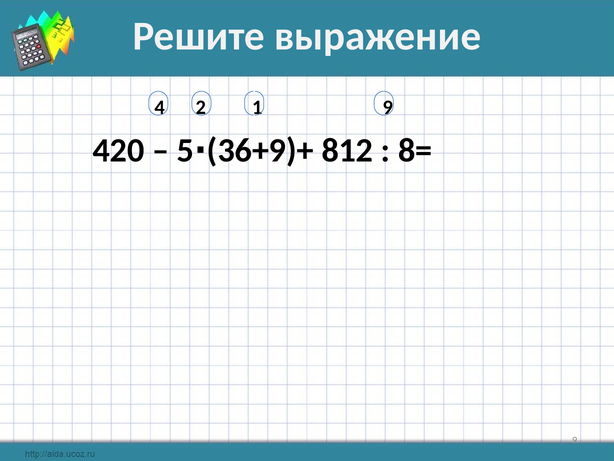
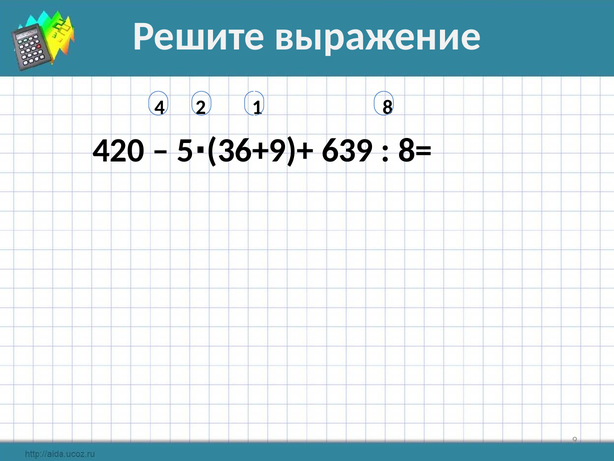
1 9: 9 -> 8 (388, 107)
812: 812 -> 639 (347, 150)
